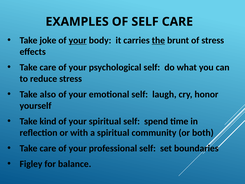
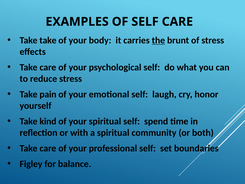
Take joke: joke -> take (48, 40)
your underline: present -> none (78, 40)
also: also -> pain (48, 94)
